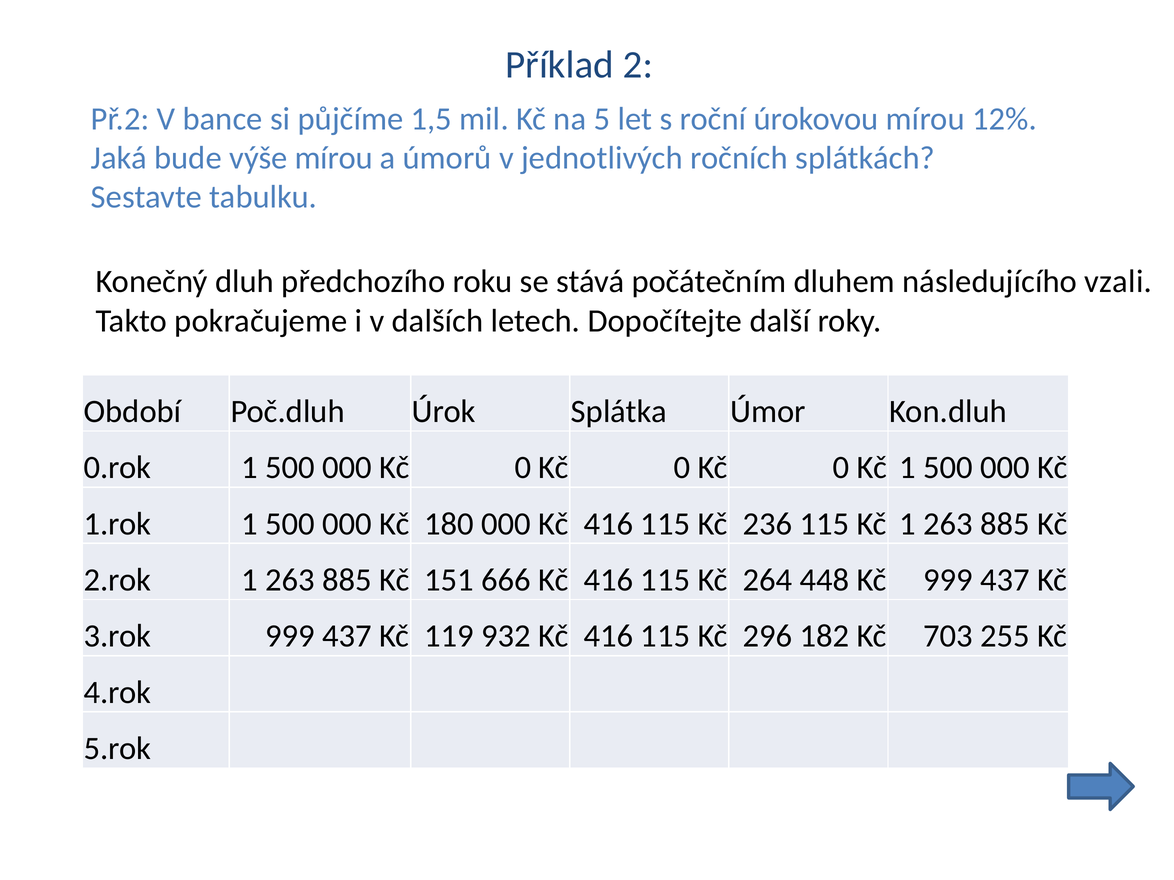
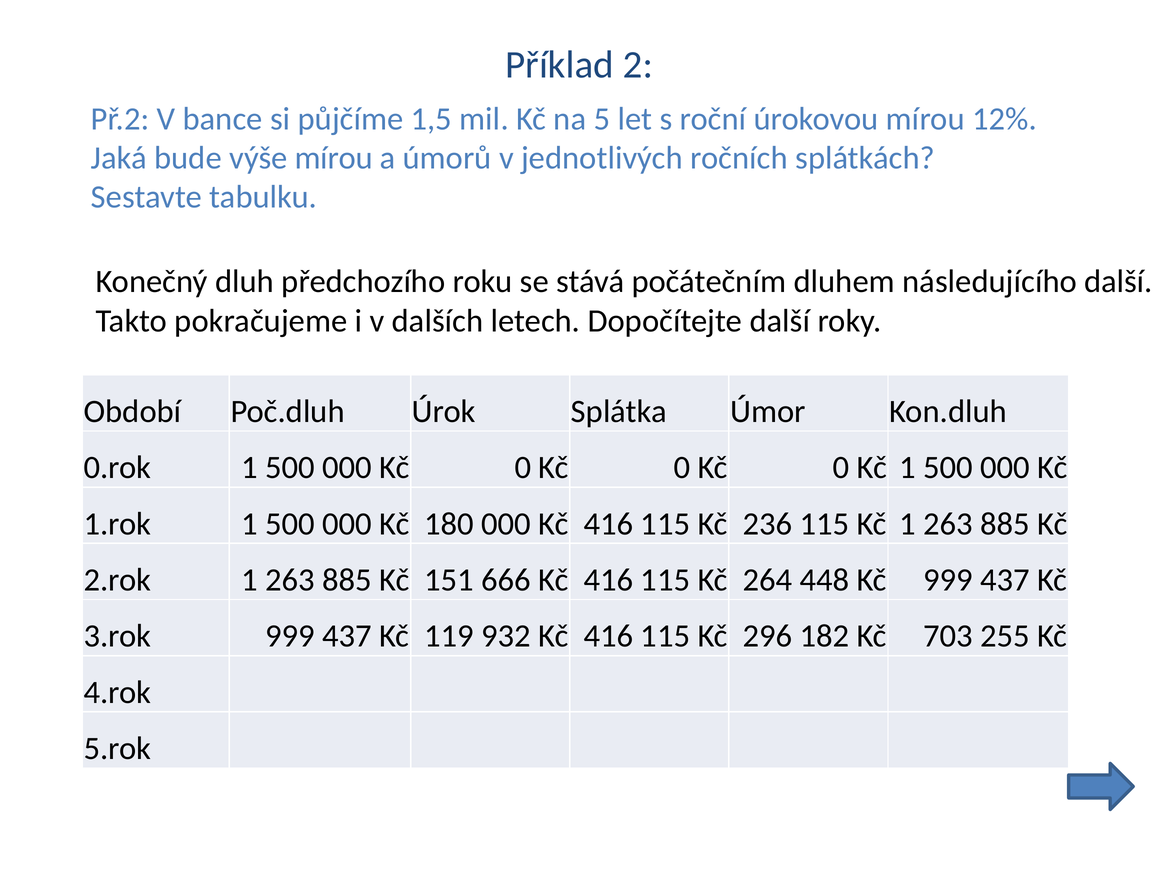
následujícího vzali: vzali -> další (1118, 282)
